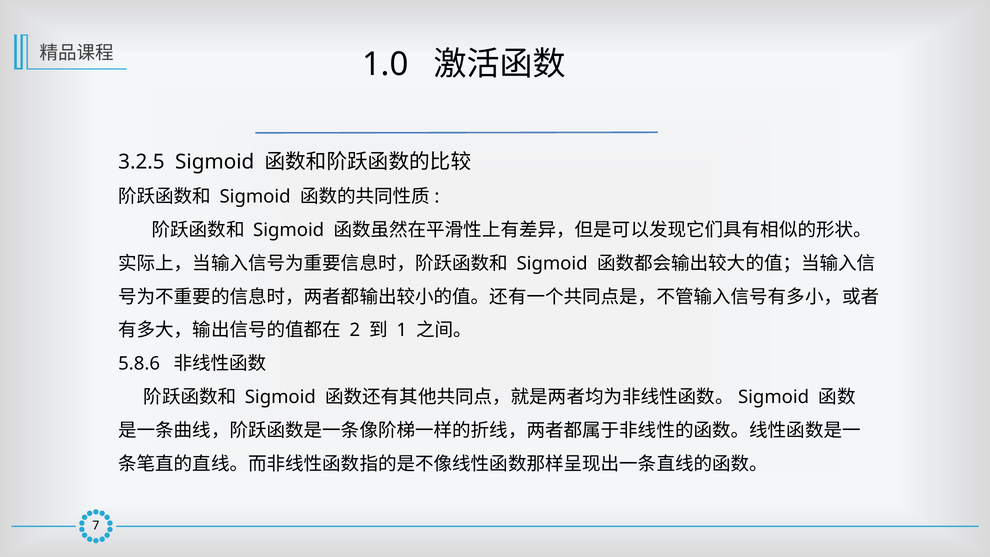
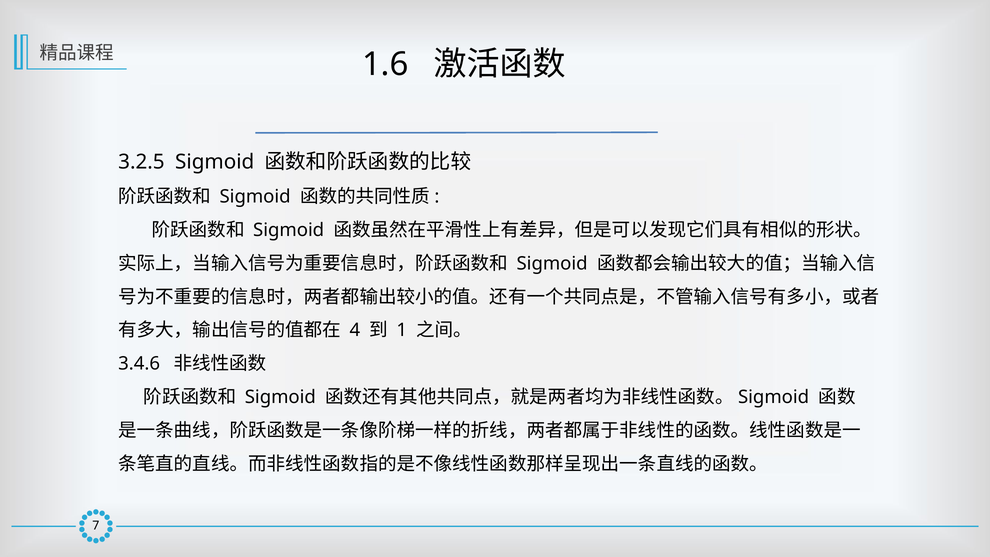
1.0: 1.0 -> 1.6 (385, 64)
2: 2 -> 4 (355, 330)
5.8.6: 5.8.6 -> 3.4.6 (139, 364)
